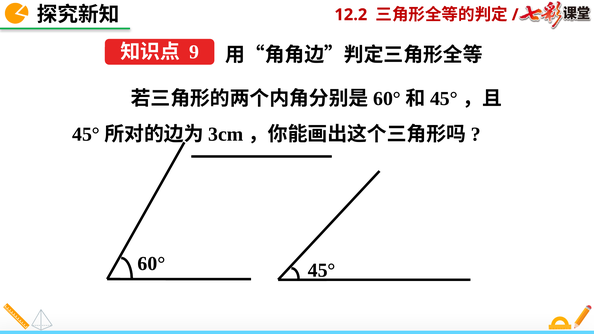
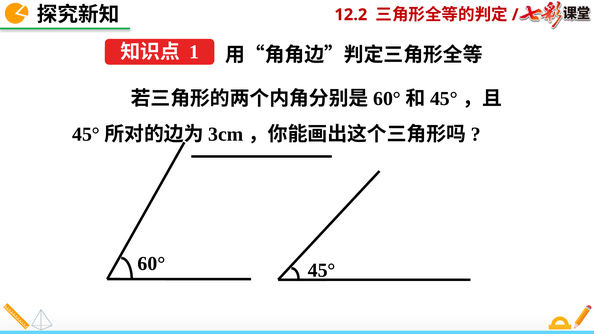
9: 9 -> 1 (194, 52)
